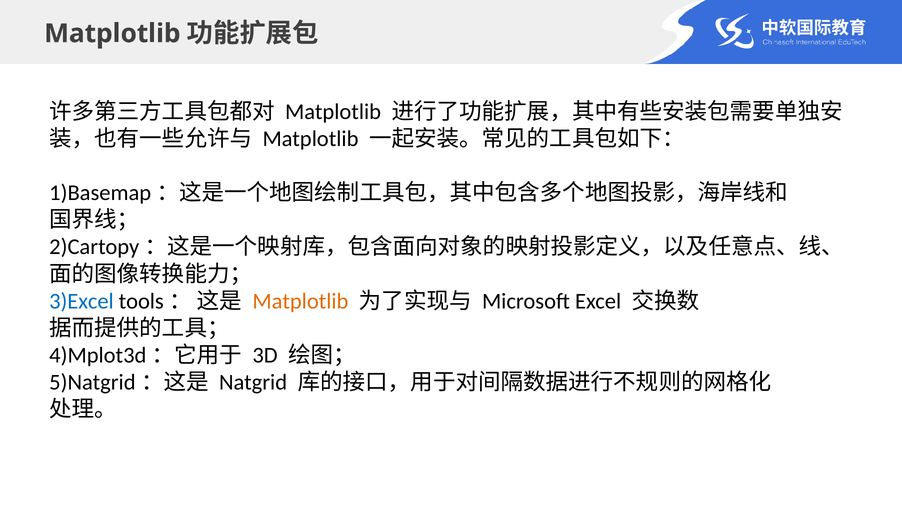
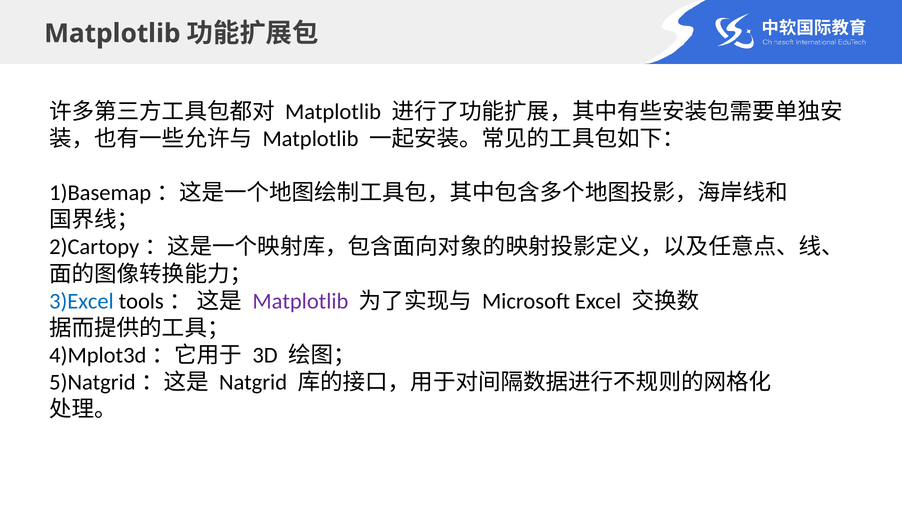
Matplotlib colour: orange -> purple (300, 301)
